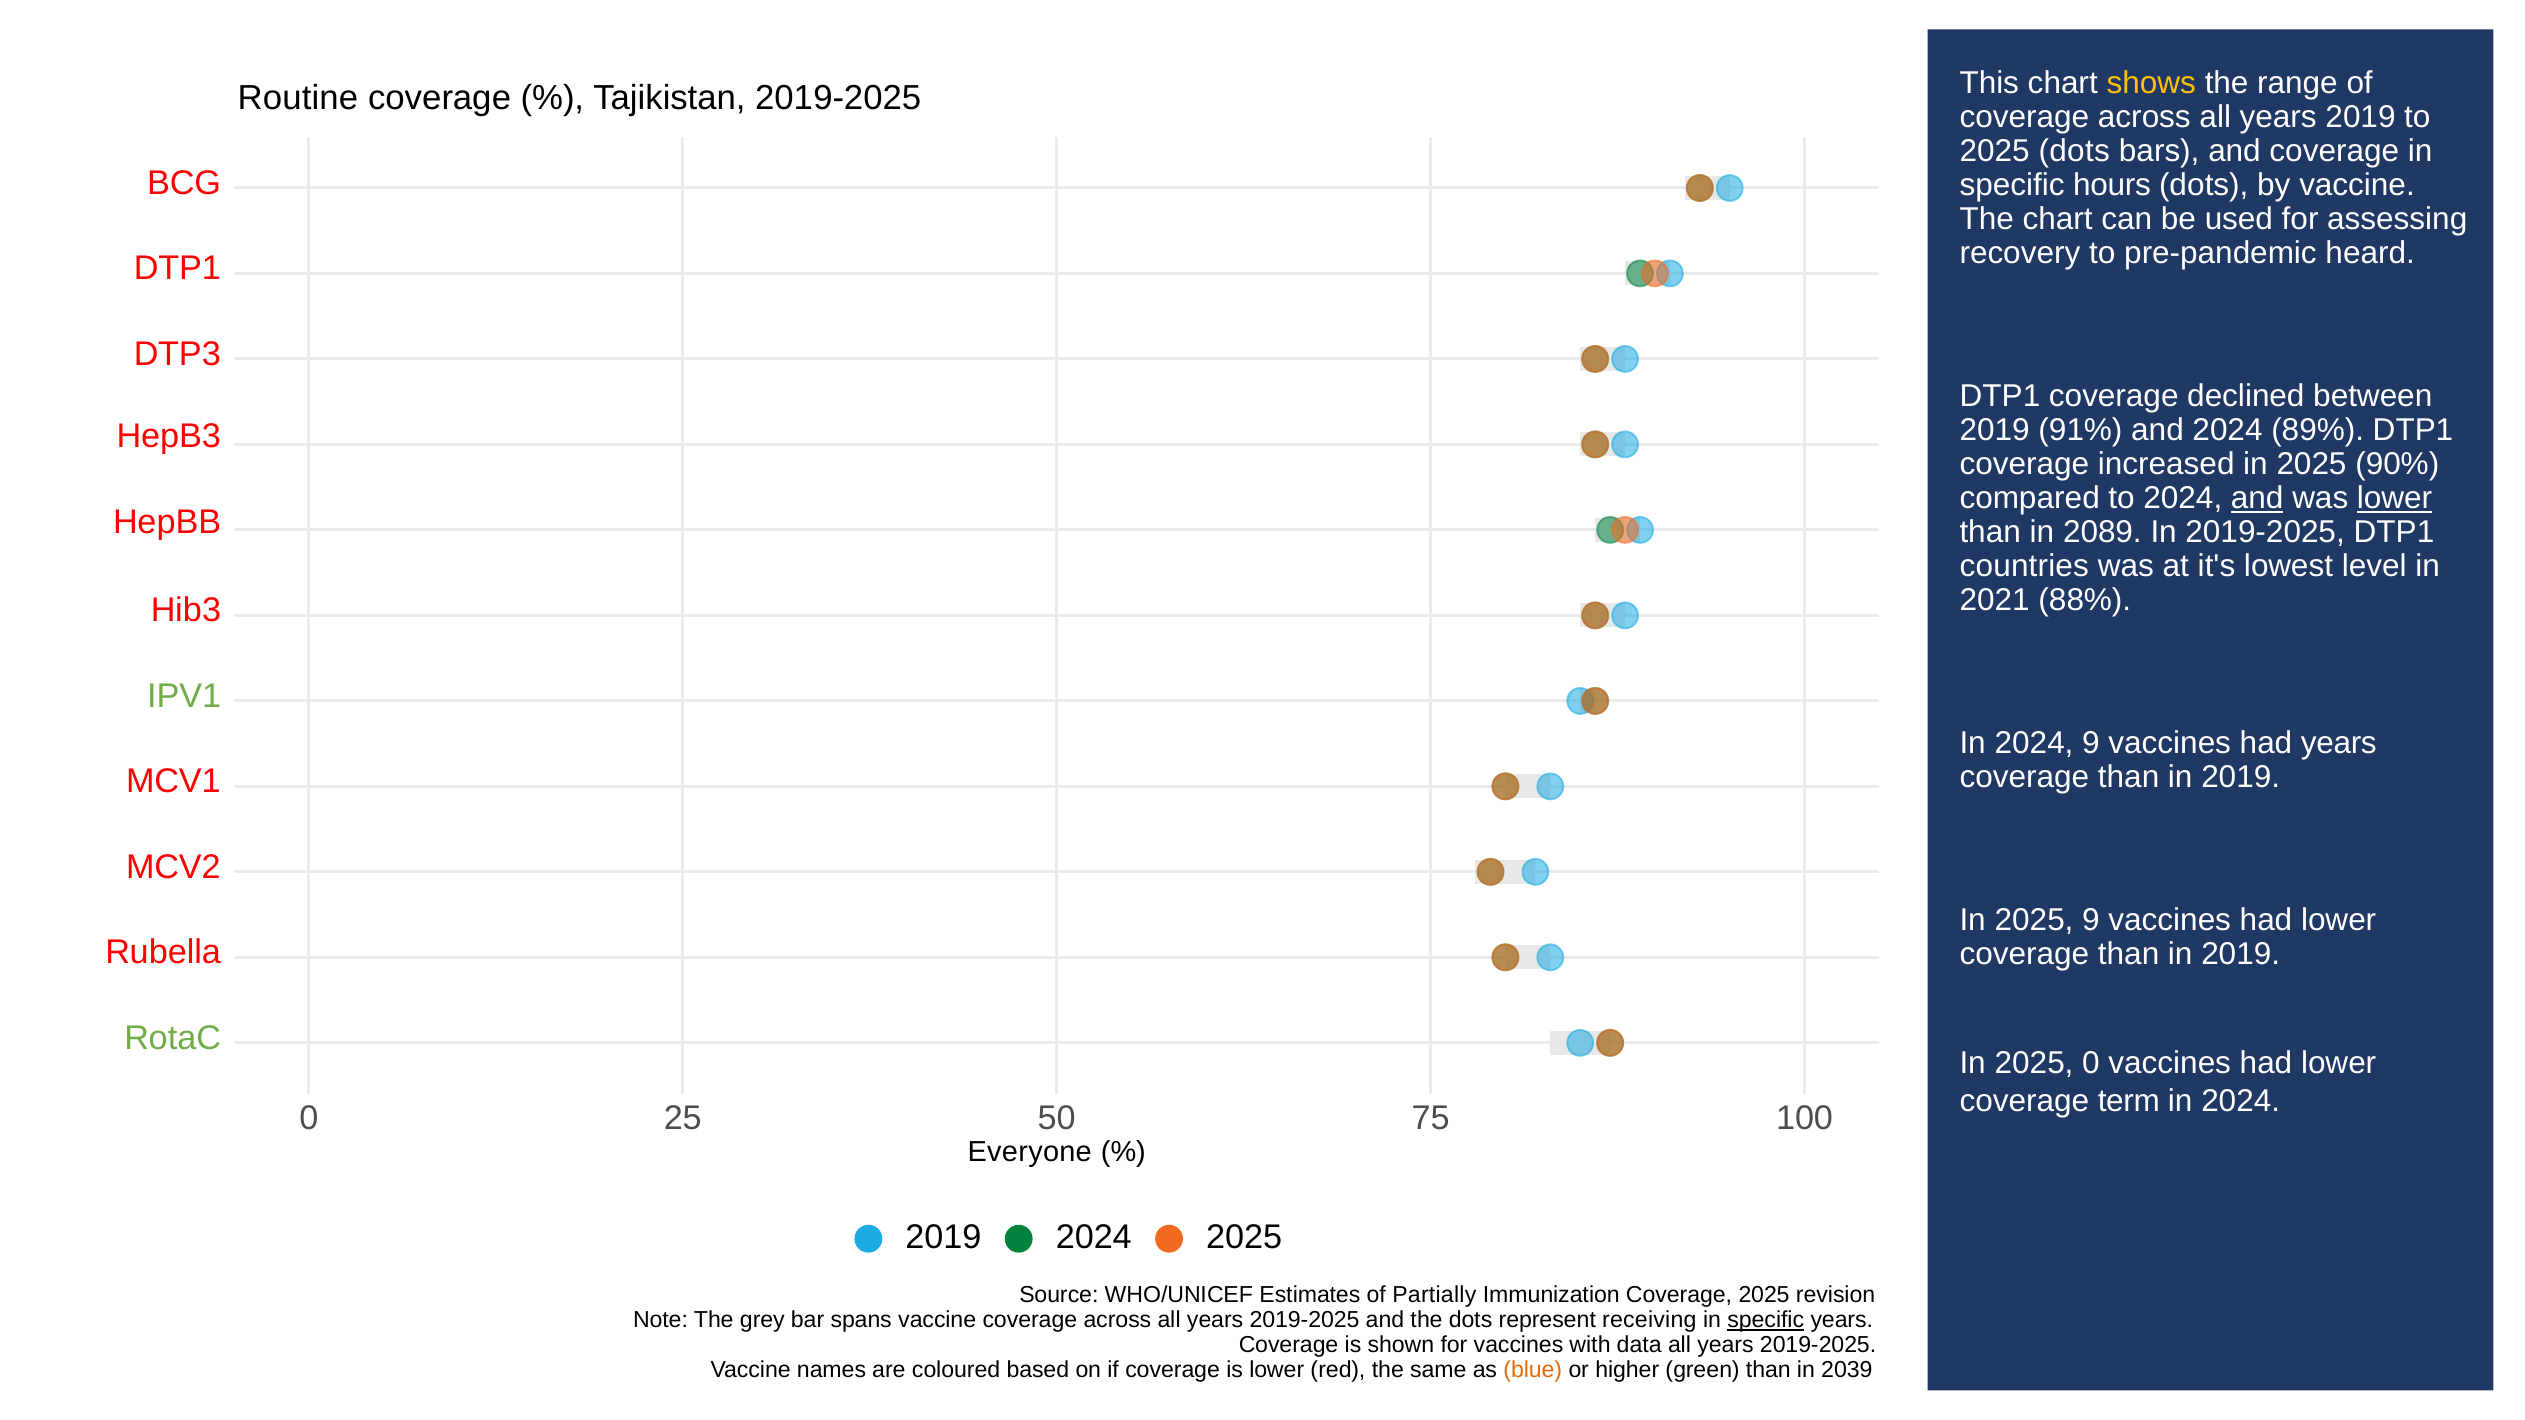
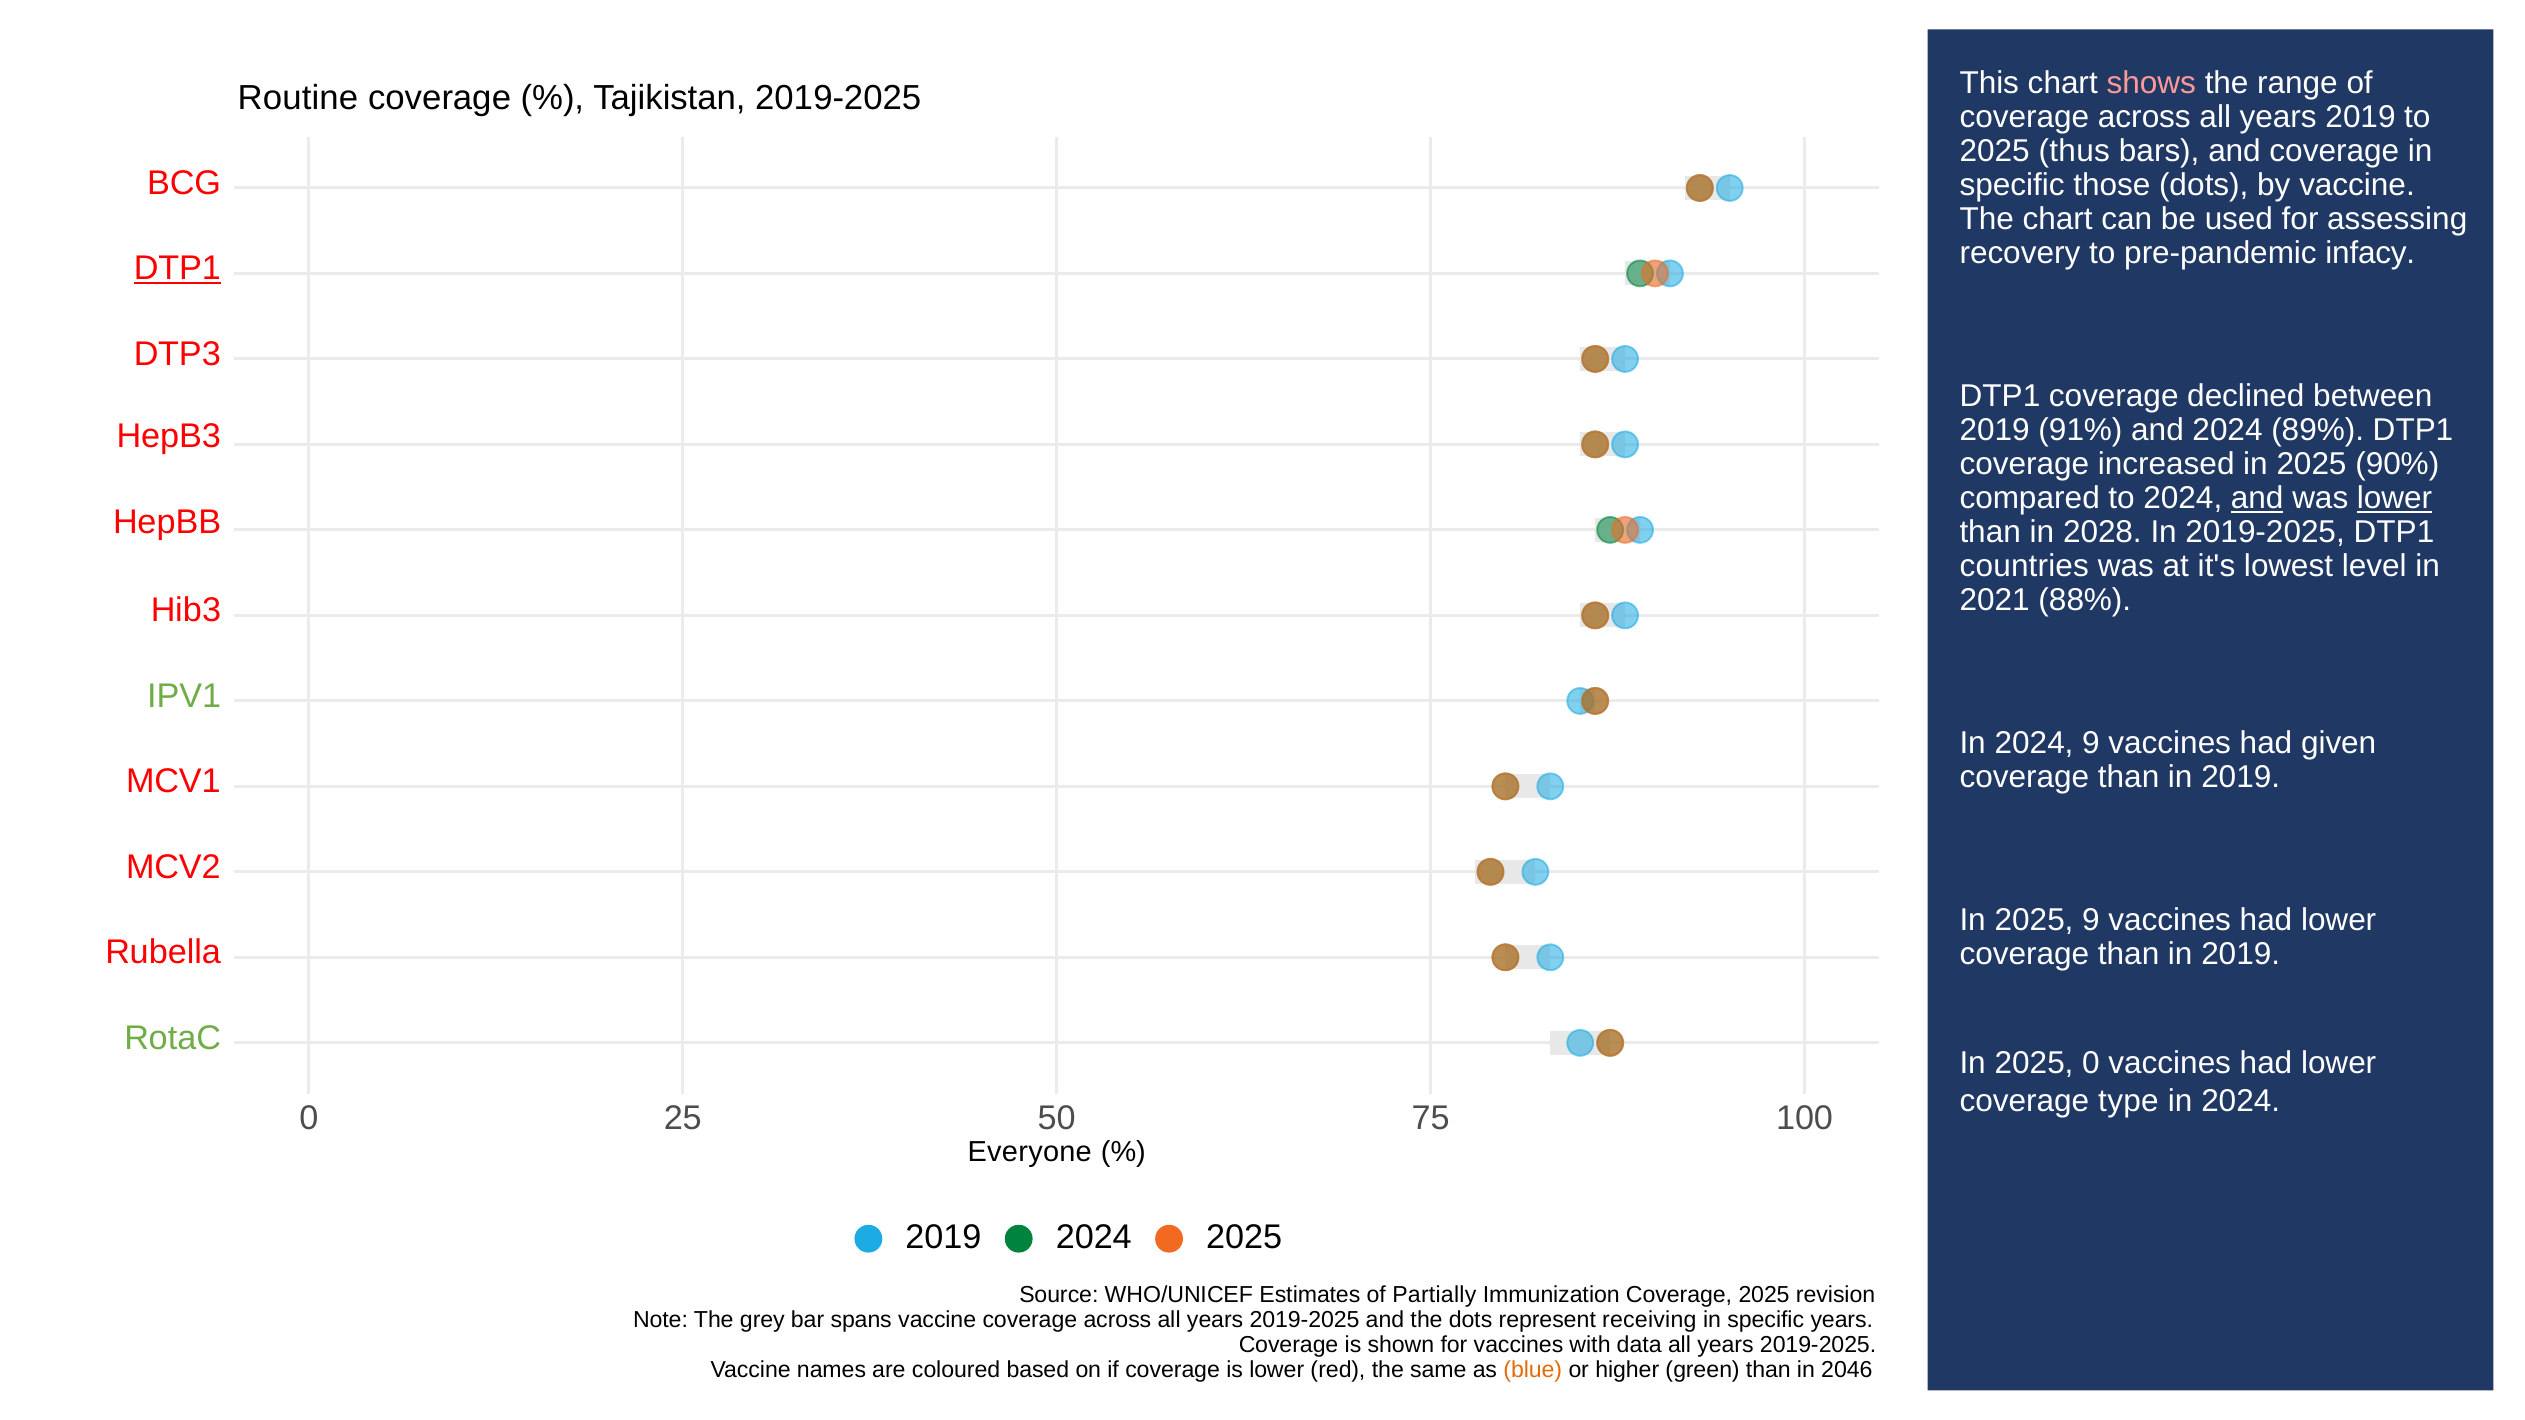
shows colour: yellow -> pink (2151, 83)
2025 dots: dots -> thus (2074, 151)
hours: hours -> those (2112, 185)
heard: heard -> infacy (2370, 253)
DTP1 underline: none -> present (177, 269)
2089: 2089 -> 2028 (2102, 532)
had years: years -> given (2339, 743)
term: term -> type (2129, 1102)
specific underline: present -> none (1766, 1320)
2039: 2039 -> 2046 (1847, 1370)
